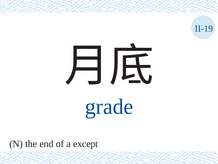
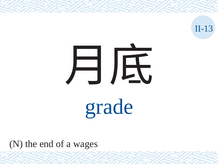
II-19: II-19 -> II-13 (204, 29)
except: except -> wages (85, 143)
